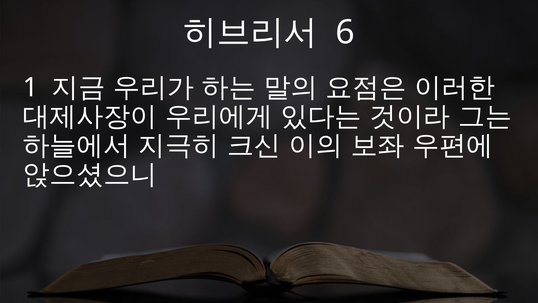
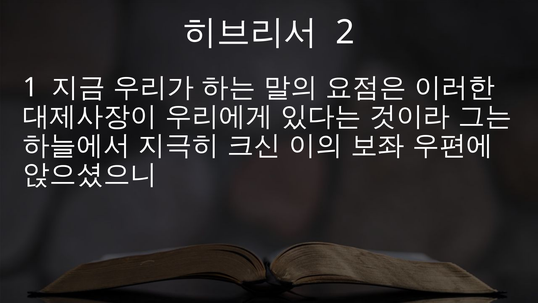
6: 6 -> 2 (345, 32)
